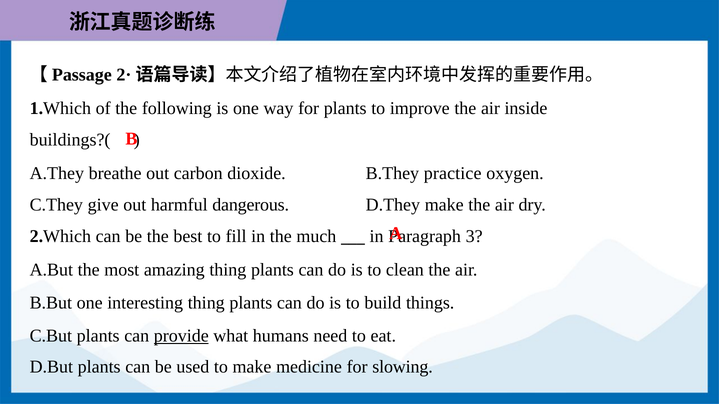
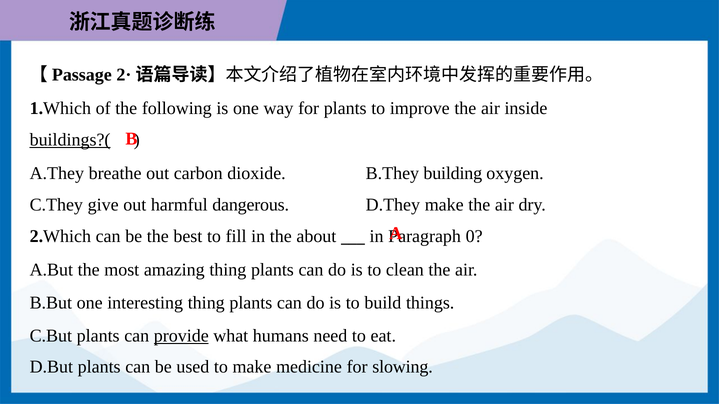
buildings?( underline: none -> present (70, 140)
practice: practice -> building (453, 173)
much: much -> about (316, 237)
3: 3 -> 0 (474, 237)
